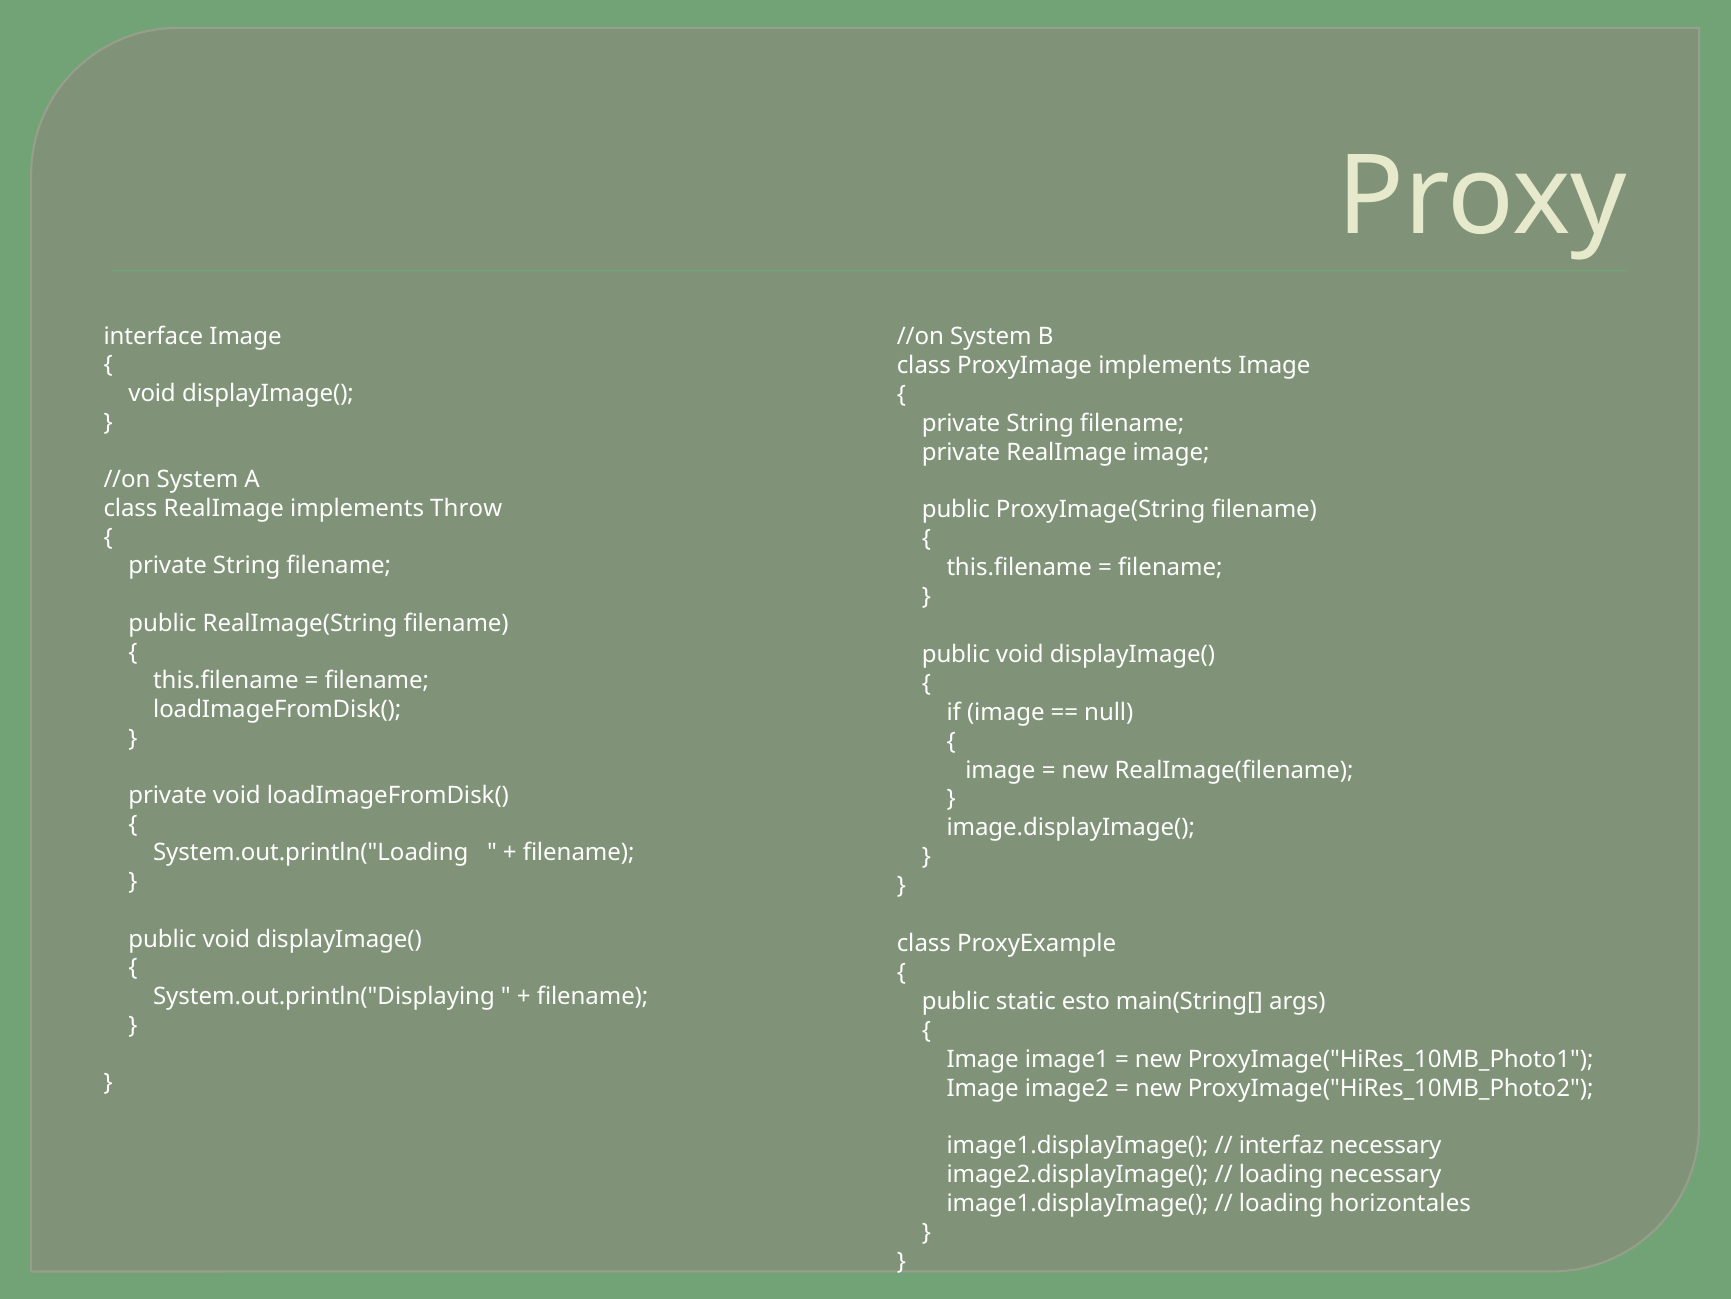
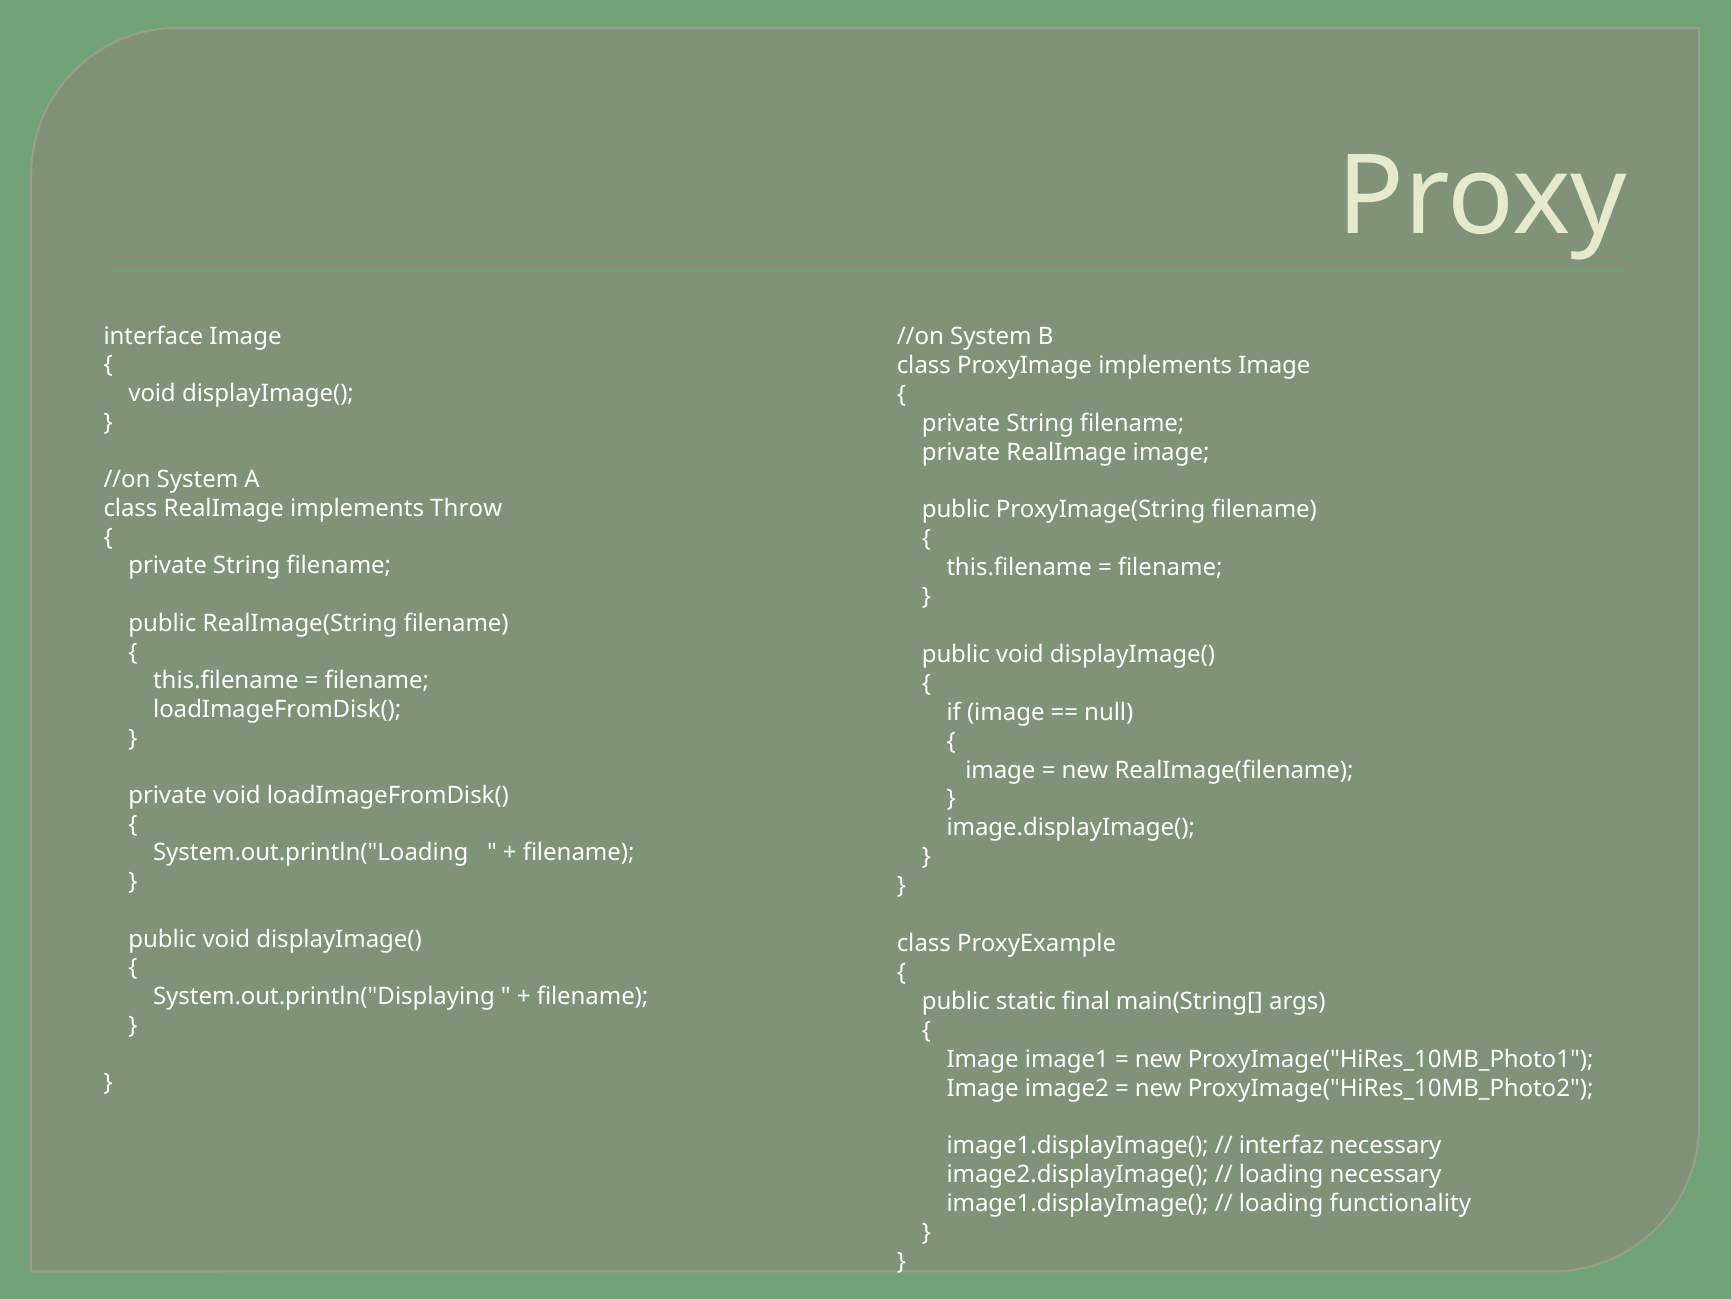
esto: esto -> final (1086, 1001)
horizontales: horizontales -> functionality (1400, 1203)
